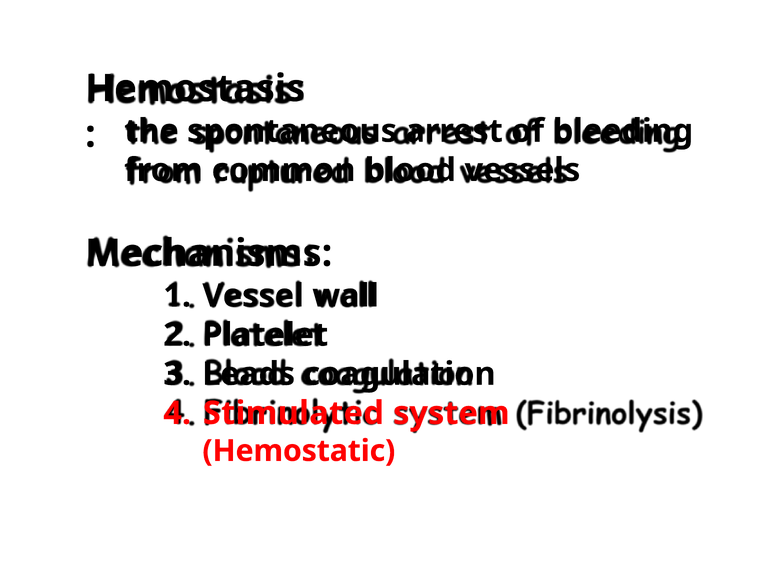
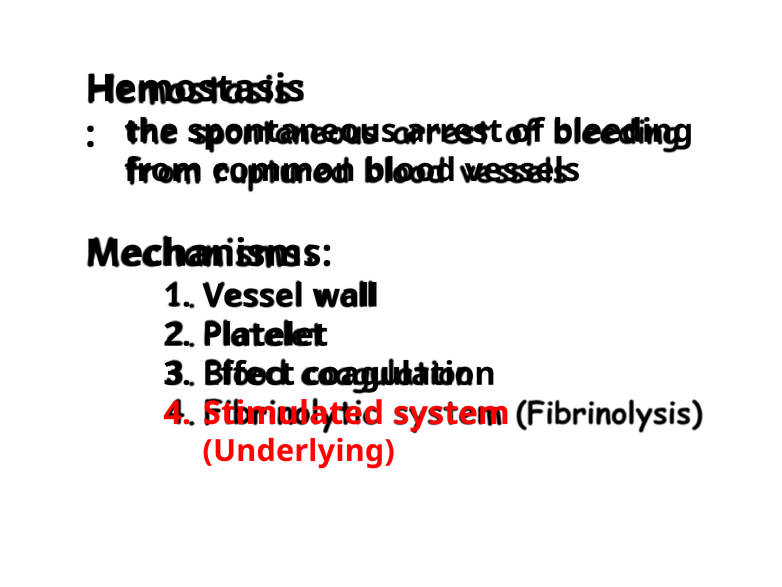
Leads: Leads -> Effect (249, 374)
Hemostatic: Hemostatic -> Underlying (299, 451)
